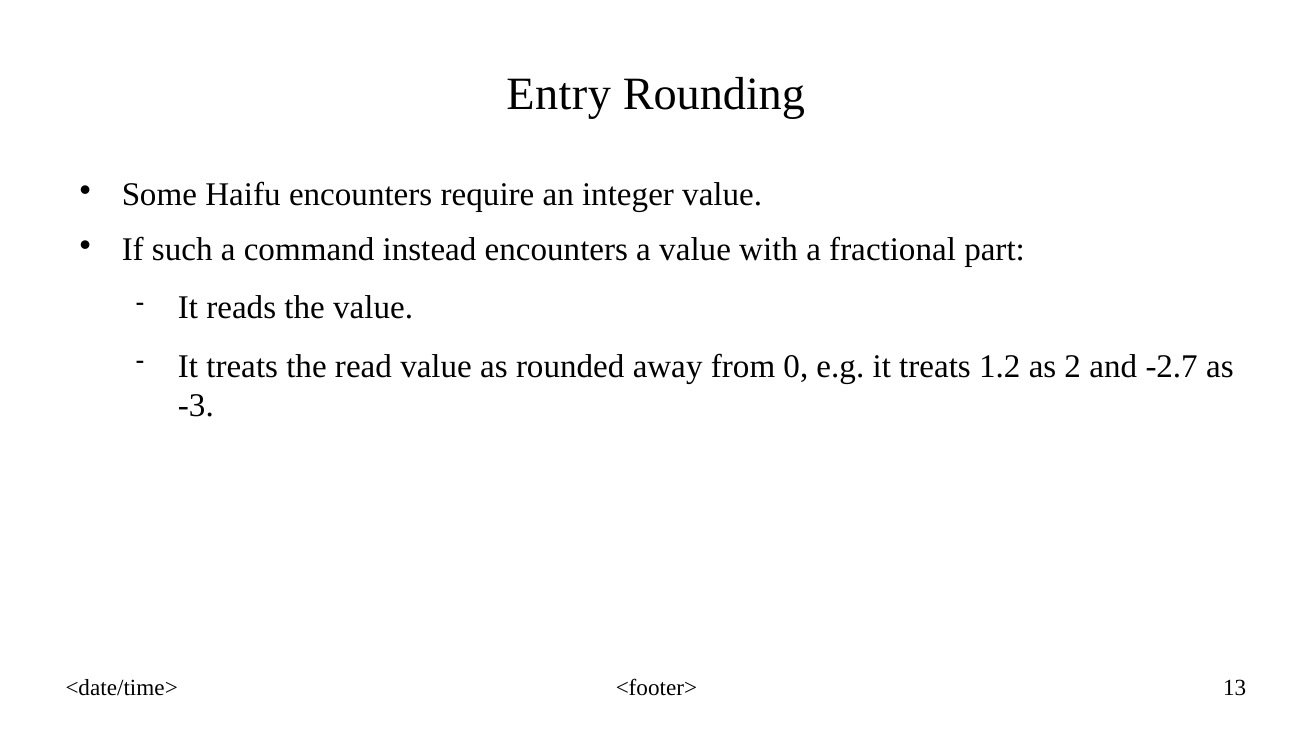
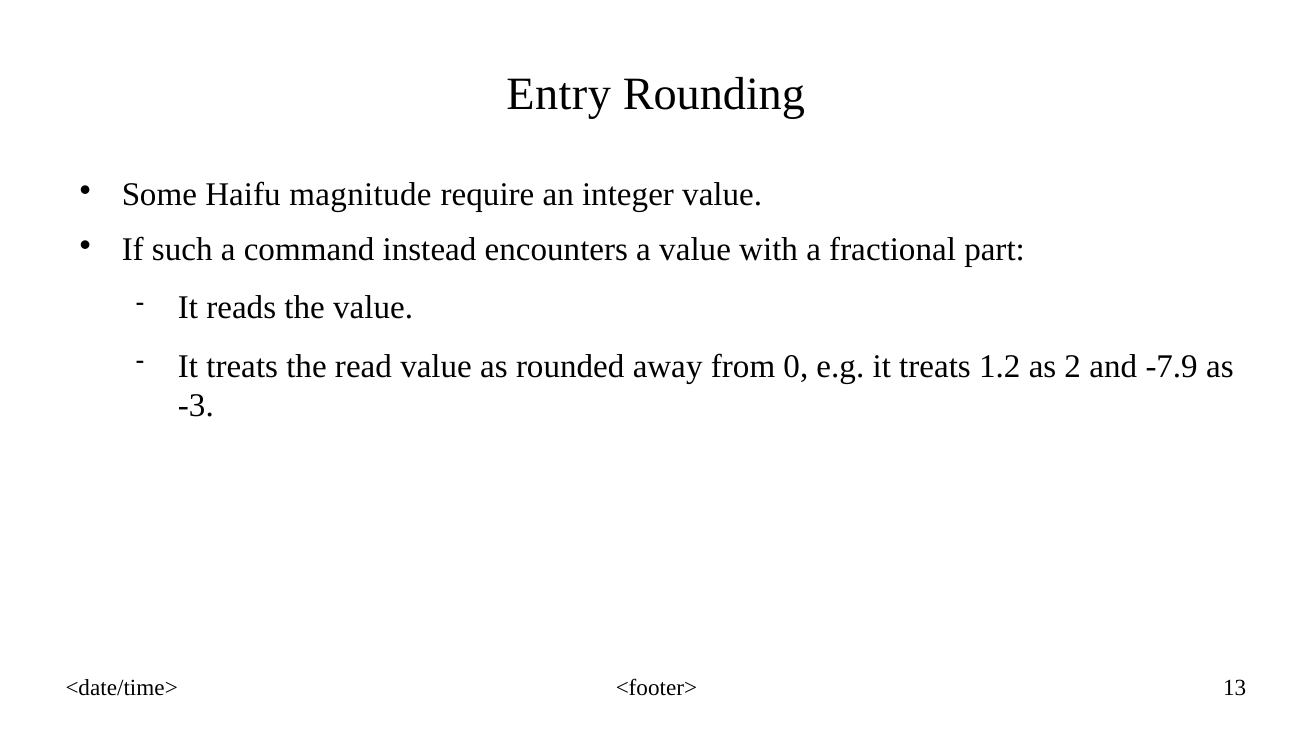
Haifu encounters: encounters -> magnitude (361, 195)
-2.7: -2.7 -> -7.9 (1172, 366)
